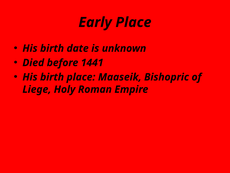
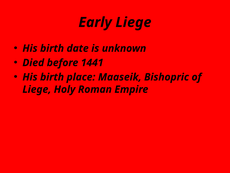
Early Place: Place -> Liege (133, 22)
